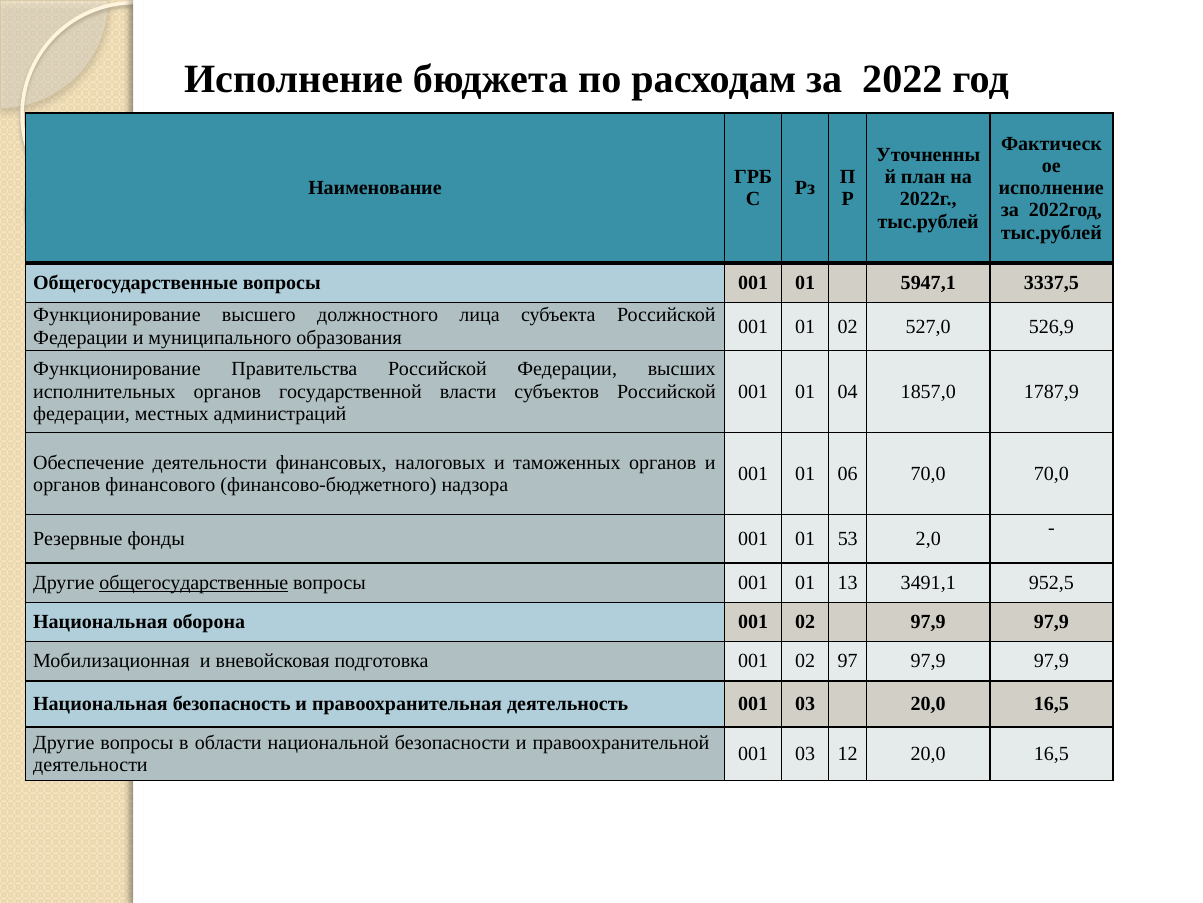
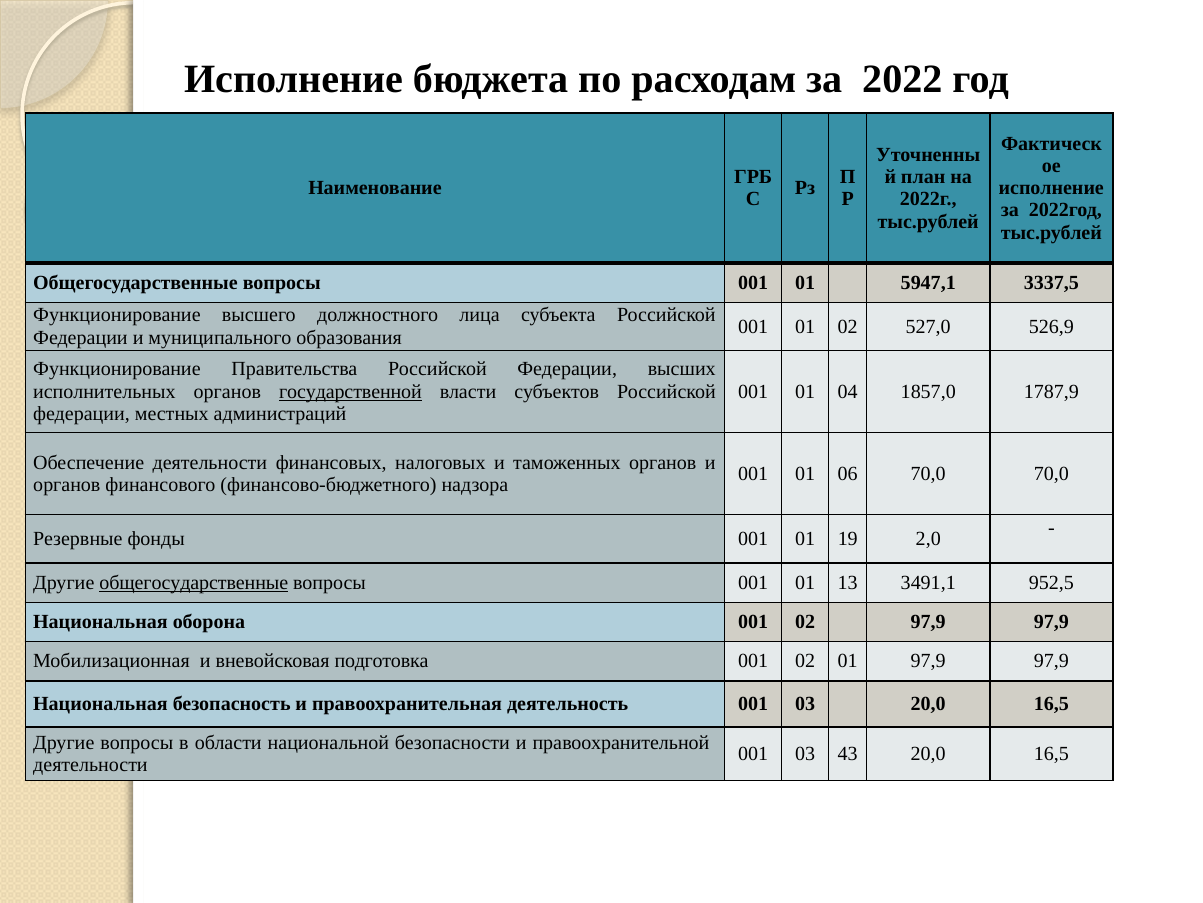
государственной underline: none -> present (350, 391)
53: 53 -> 19 (848, 538)
02 97: 97 -> 01 (848, 661)
12: 12 -> 43 (848, 753)
